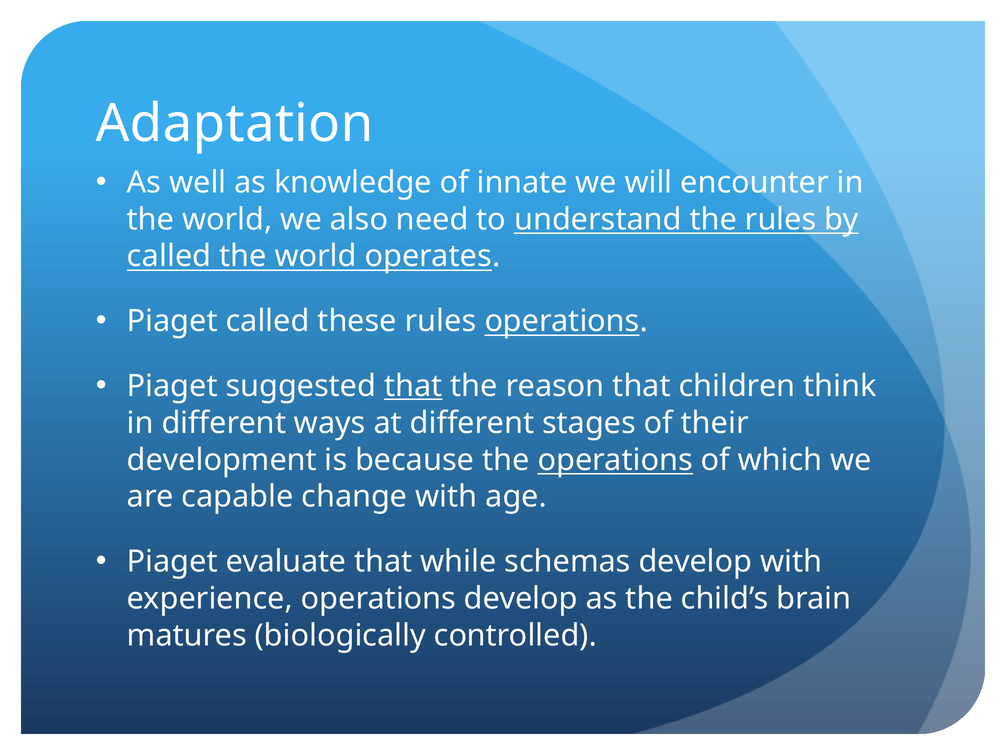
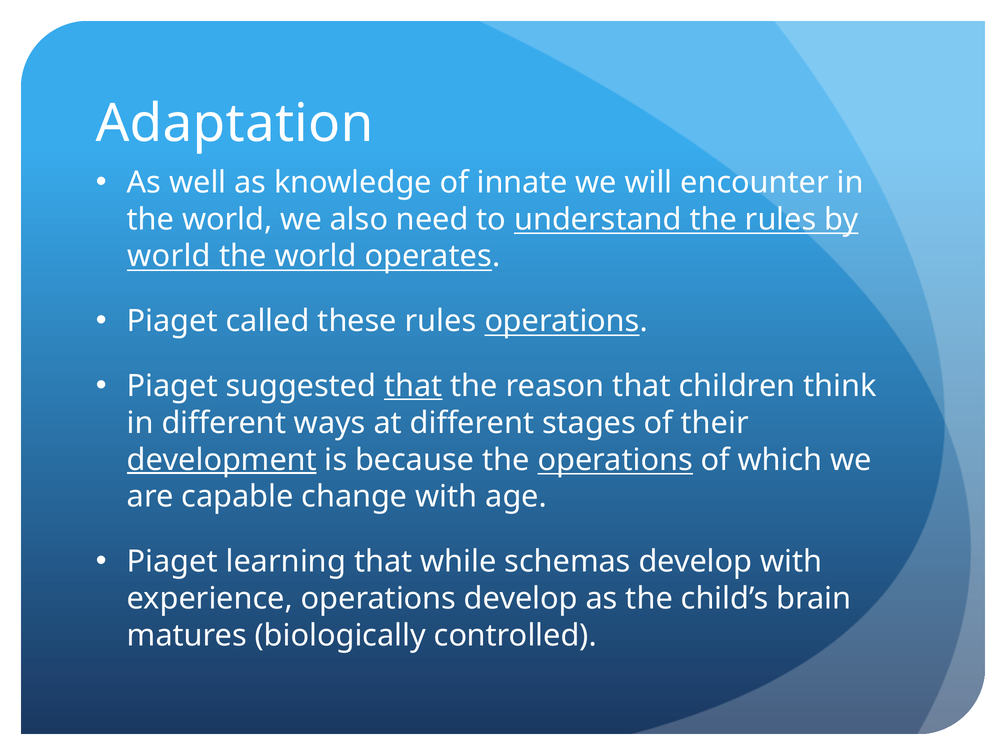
called: called -> world (169, 256)
development underline: none -> present (222, 460)
evaluate: evaluate -> learning (286, 561)
